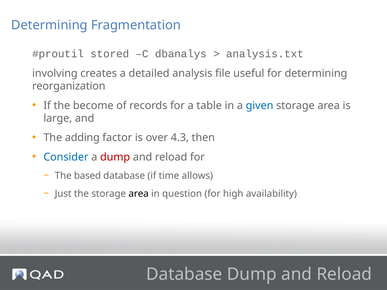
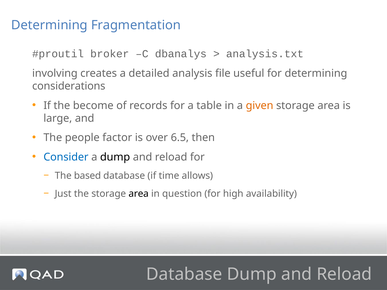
stored: stored -> broker (110, 54)
reorganization: reorganization -> considerations (69, 86)
given colour: blue -> orange (260, 106)
adding: adding -> people (82, 138)
4.3: 4.3 -> 6.5 (180, 138)
dump colour: red -> black (115, 157)
